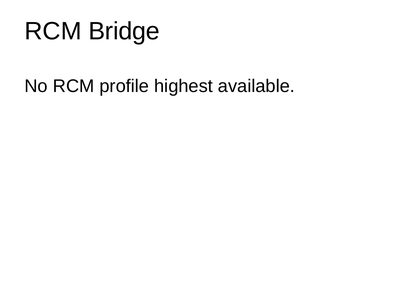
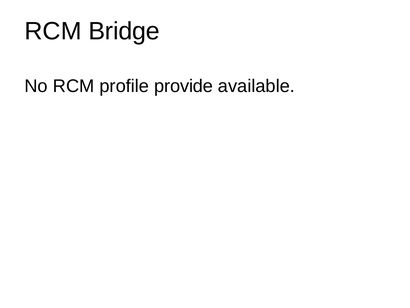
highest: highest -> provide (184, 86)
